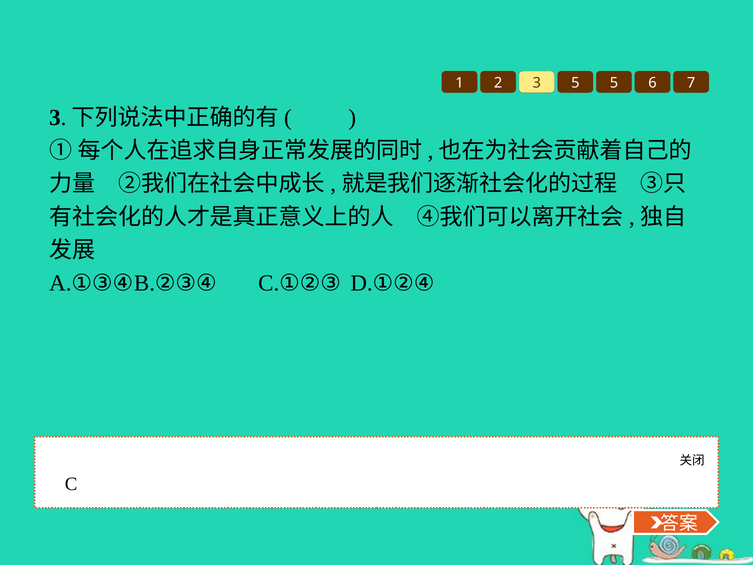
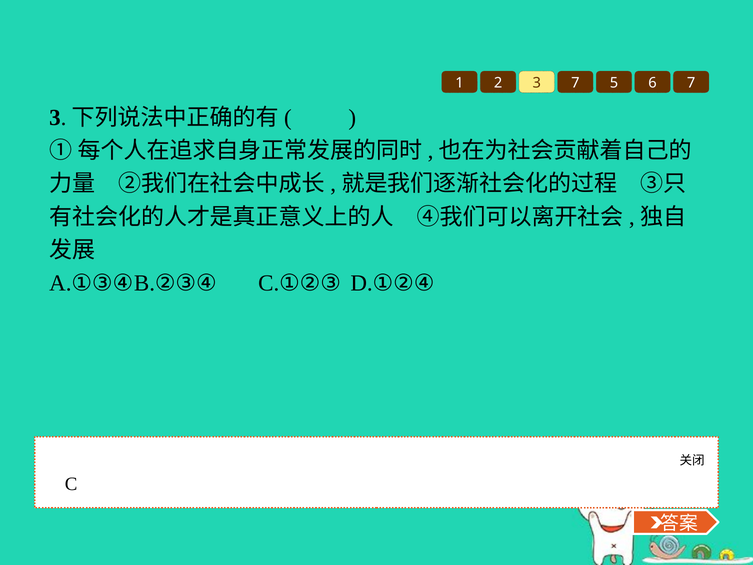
3 5: 5 -> 7 (575, 83)
